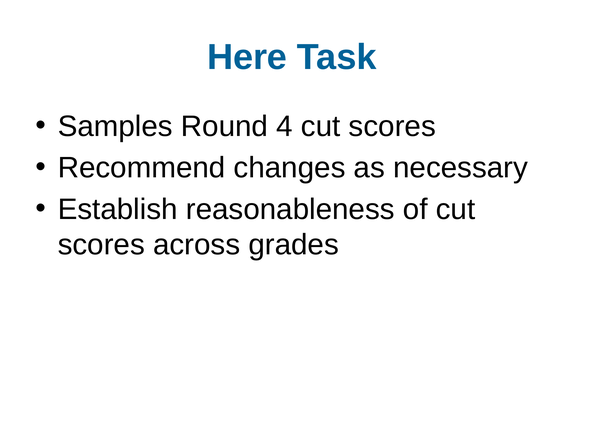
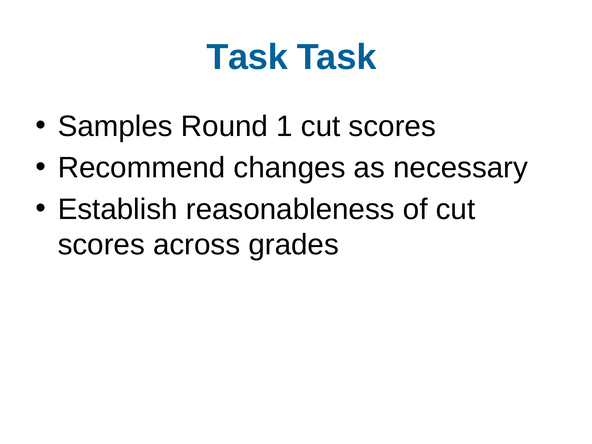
Here: Here -> Task (247, 57)
4: 4 -> 1 (284, 126)
